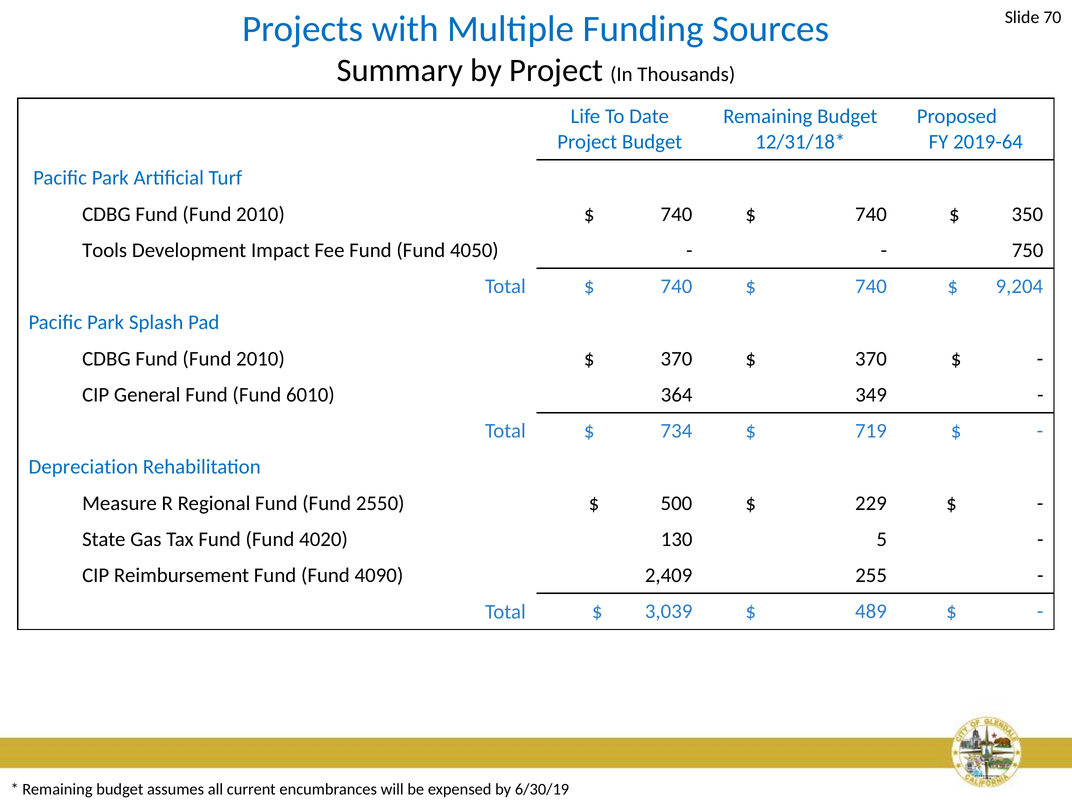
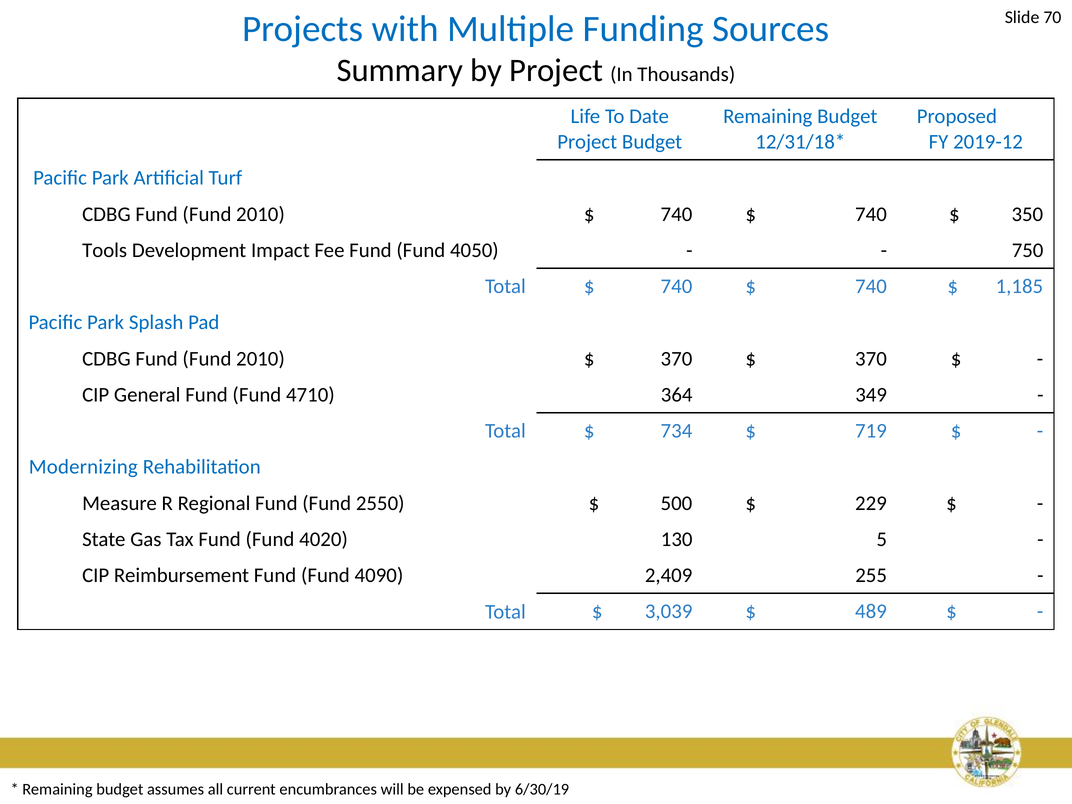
2019-64: 2019-64 -> 2019-12 (988, 142)
9,204: 9,204 -> 1,185 (1019, 286)
6010: 6010 -> 4710 (310, 395)
Depreciation: Depreciation -> Modernizing (83, 467)
